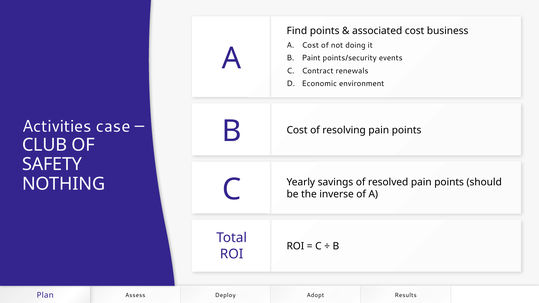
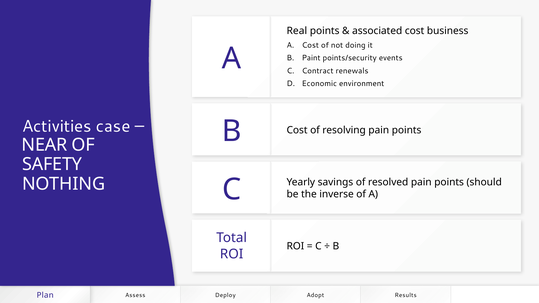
Find: Find -> Real (297, 31)
CLUB: CLUB -> NEAR (45, 145)
